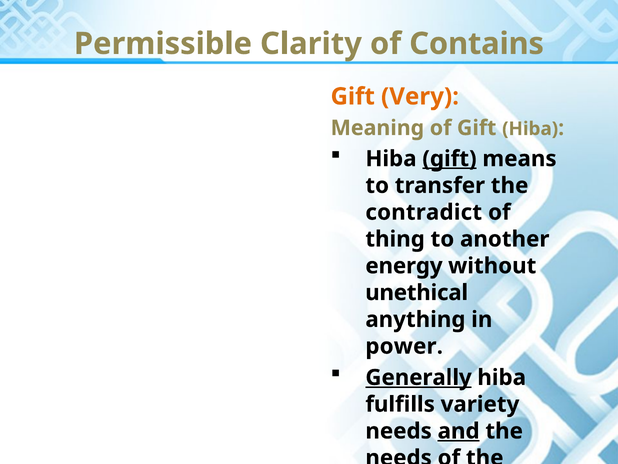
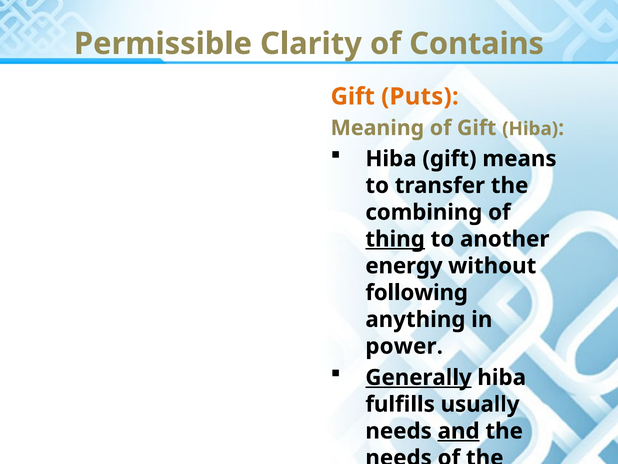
Very: Very -> Puts (420, 96)
gift underline: present -> none (449, 159)
contradict: contradict -> combining (424, 212)
thing underline: none -> present (395, 239)
unethical: unethical -> following (417, 292)
variety: variety -> usually (480, 404)
